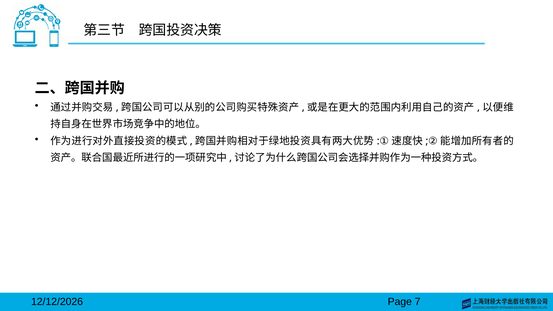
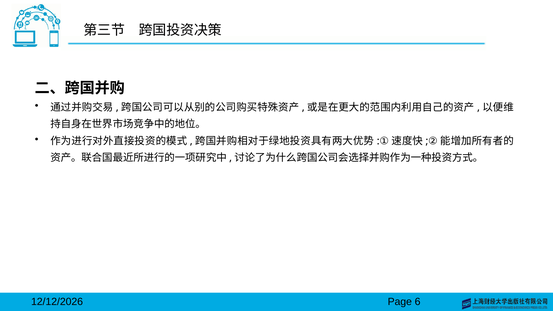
7: 7 -> 6 (418, 302)
